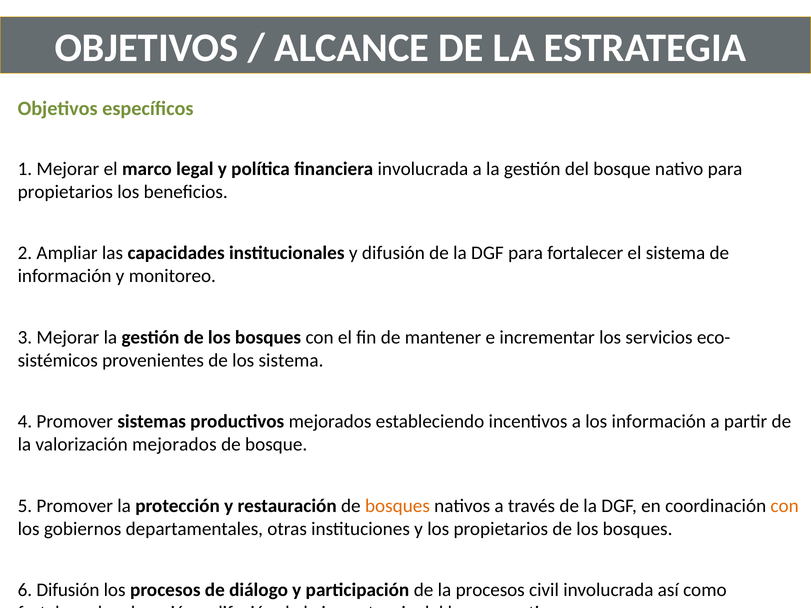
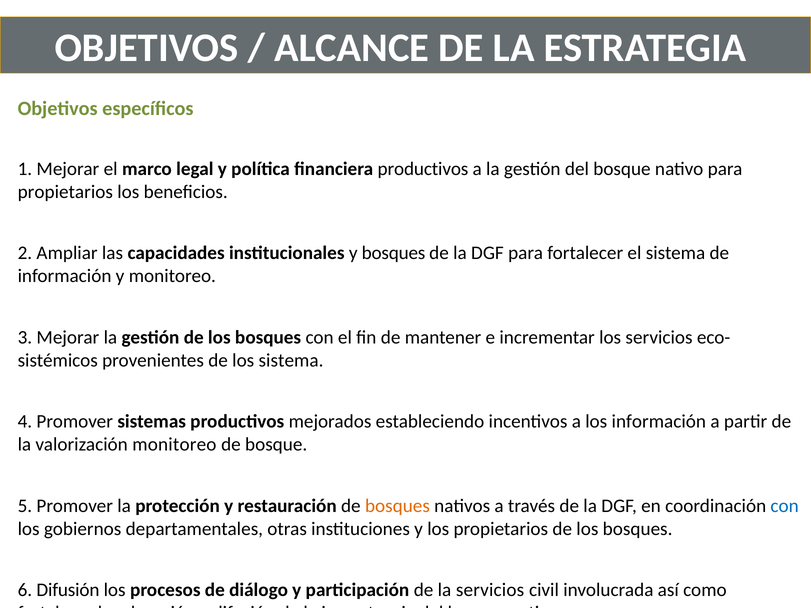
financiera involucrada: involucrada -> productivos (423, 169)
institucionales y difusión: difusión -> bosques (394, 253)
valorización mejorados: mejorados -> monitoreo (174, 445)
con colour: orange -> blue (785, 506)
la procesos: procesos -> servicios (490, 590)
